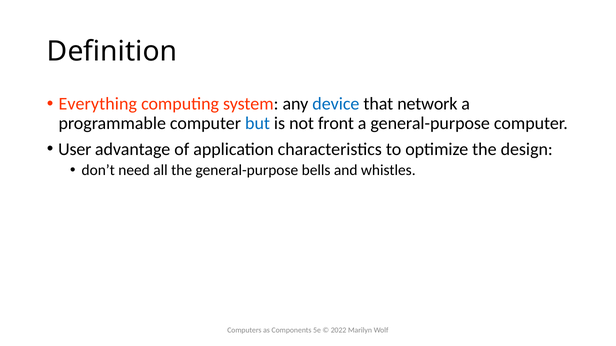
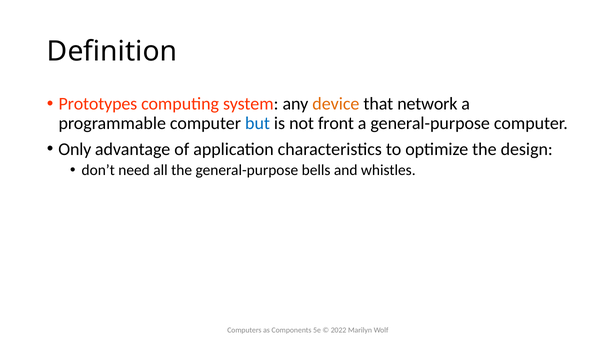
Everything: Everything -> Prototypes (98, 104)
device colour: blue -> orange (336, 104)
User: User -> Only (75, 149)
